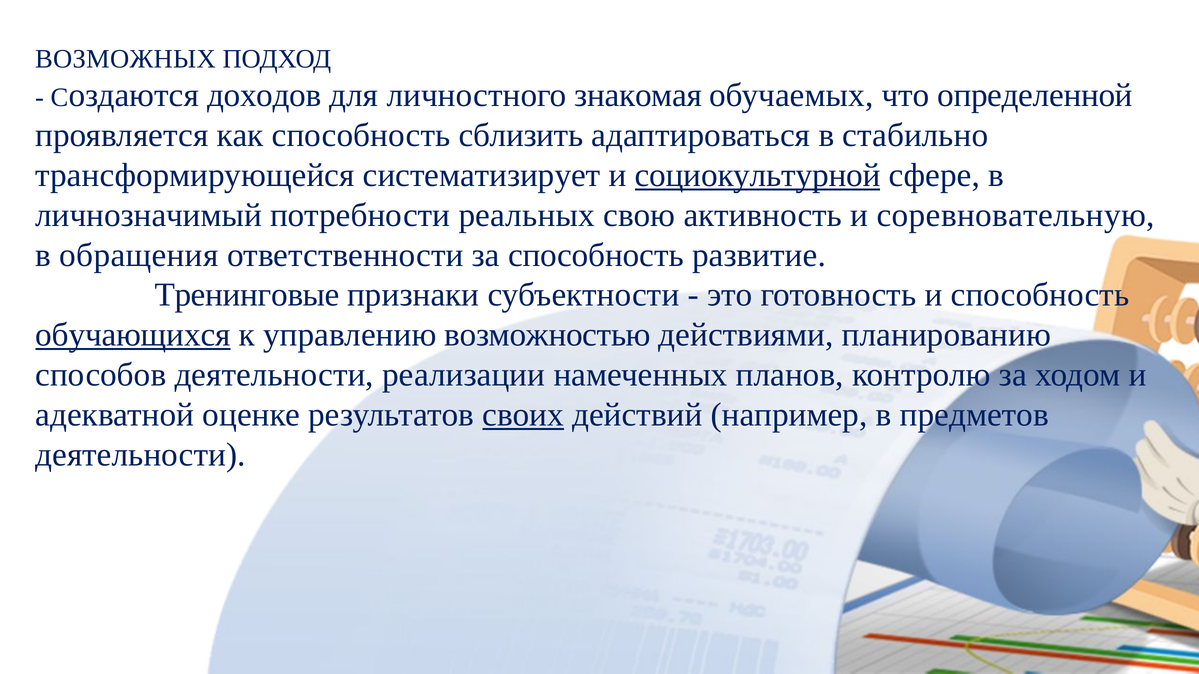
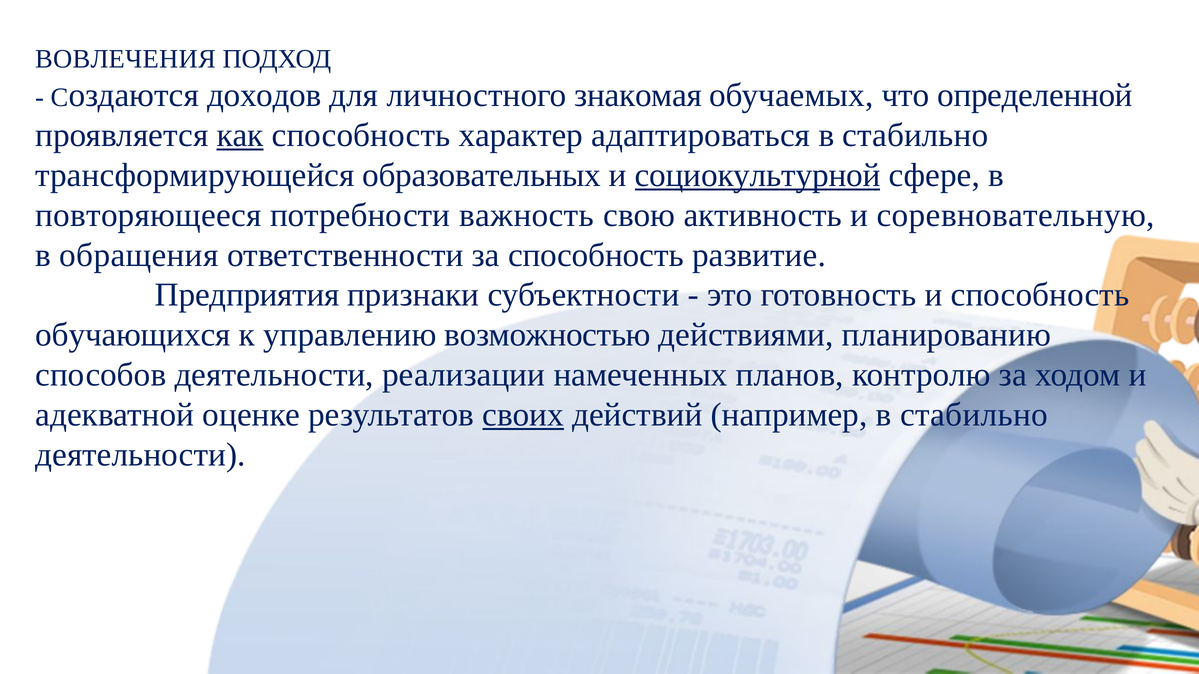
ВОЗМОЖНЫХ: ВОЗМОЖНЫХ -> ВОВЛЕЧЕНИЯ (126, 59)
как underline: none -> present (240, 135)
сблизить: сблизить -> характер (521, 135)
систематизирует: систематизирует -> образовательных (482, 175)
личнозначимый: личнозначимый -> повторяющееся (148, 215)
реальных: реальных -> важность (527, 215)
Тренинговые: Тренинговые -> Предприятия (247, 295)
обучающихся underline: present -> none (133, 335)
например в предметов: предметов -> стабильно (974, 415)
